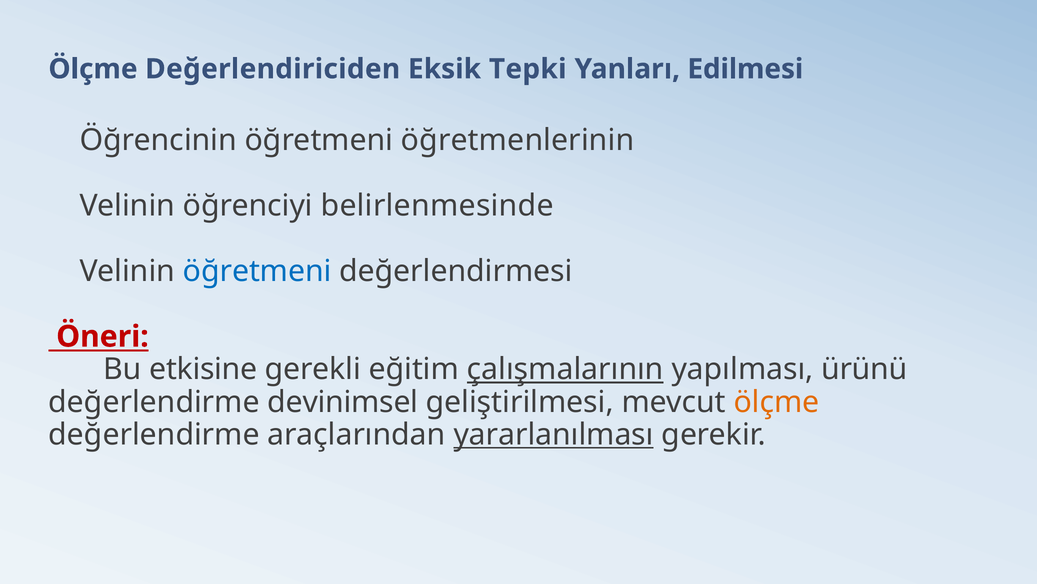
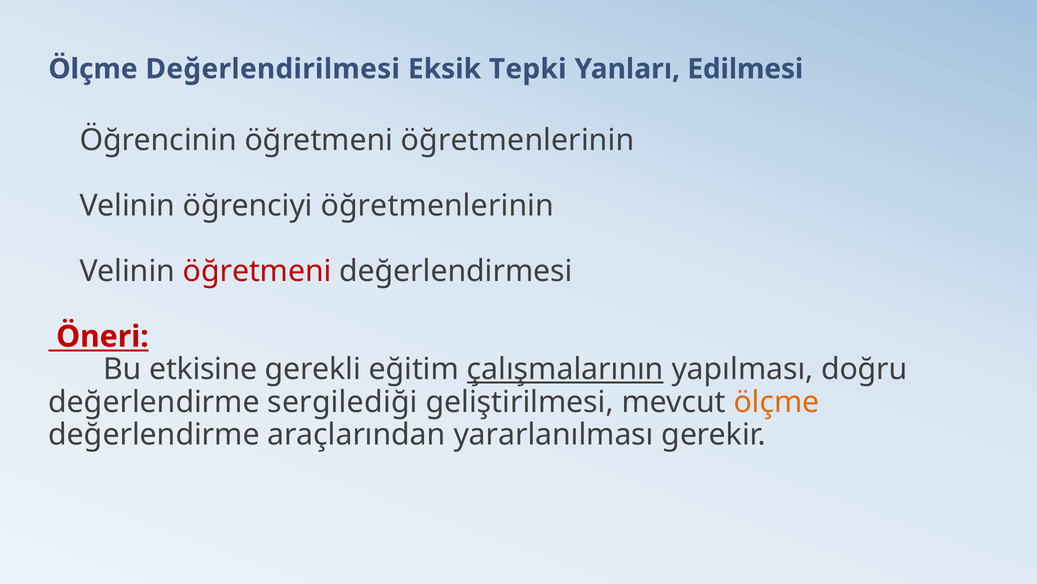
Değerlendiriciden: Değerlendiriciden -> Değerlendirilmesi (273, 69)
öğrenciyi belirlenmesinde: belirlenmesinde -> öğretmenlerinin (437, 206)
öğretmeni colour: blue -> red (257, 271)
ürünü: ürünü -> doğru (864, 369)
devinimsel: devinimsel -> sergilediği (343, 402)
yararlanılması underline: present -> none (554, 434)
